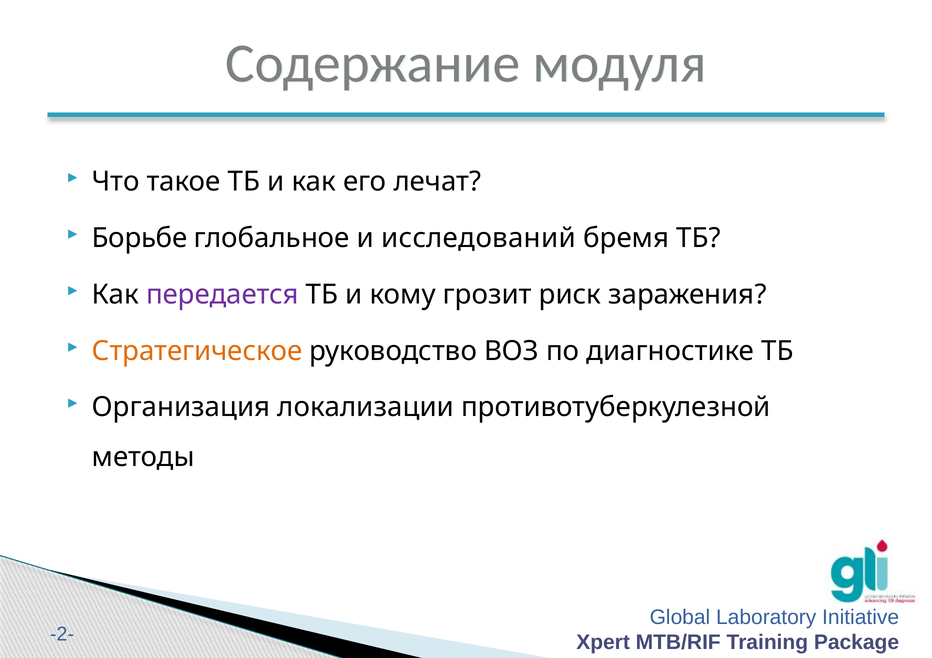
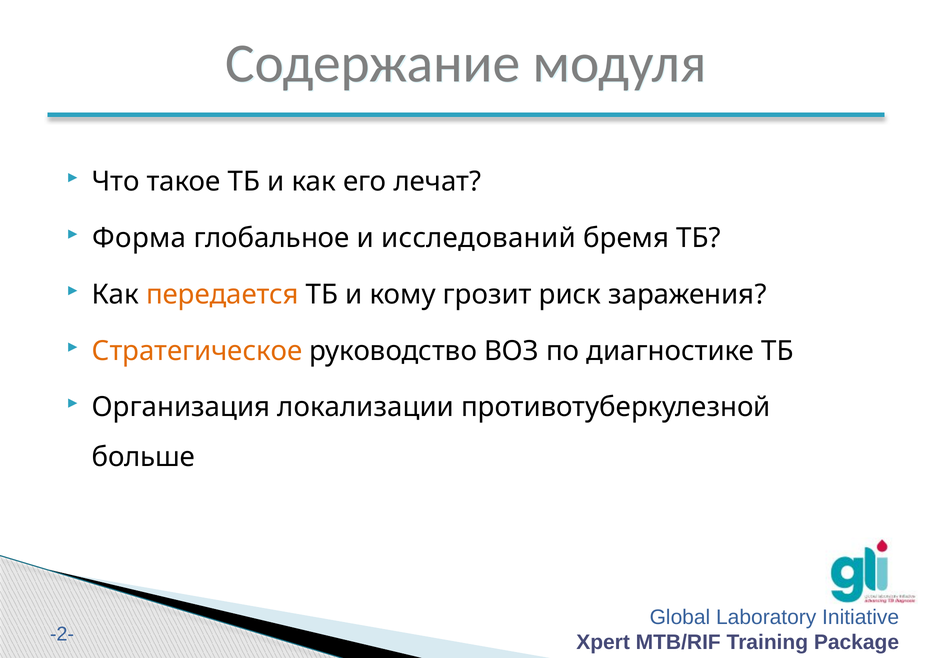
Борьбе: Борьбе -> Форма (139, 238)
передается colour: purple -> orange (223, 294)
методы: методы -> больше (143, 457)
